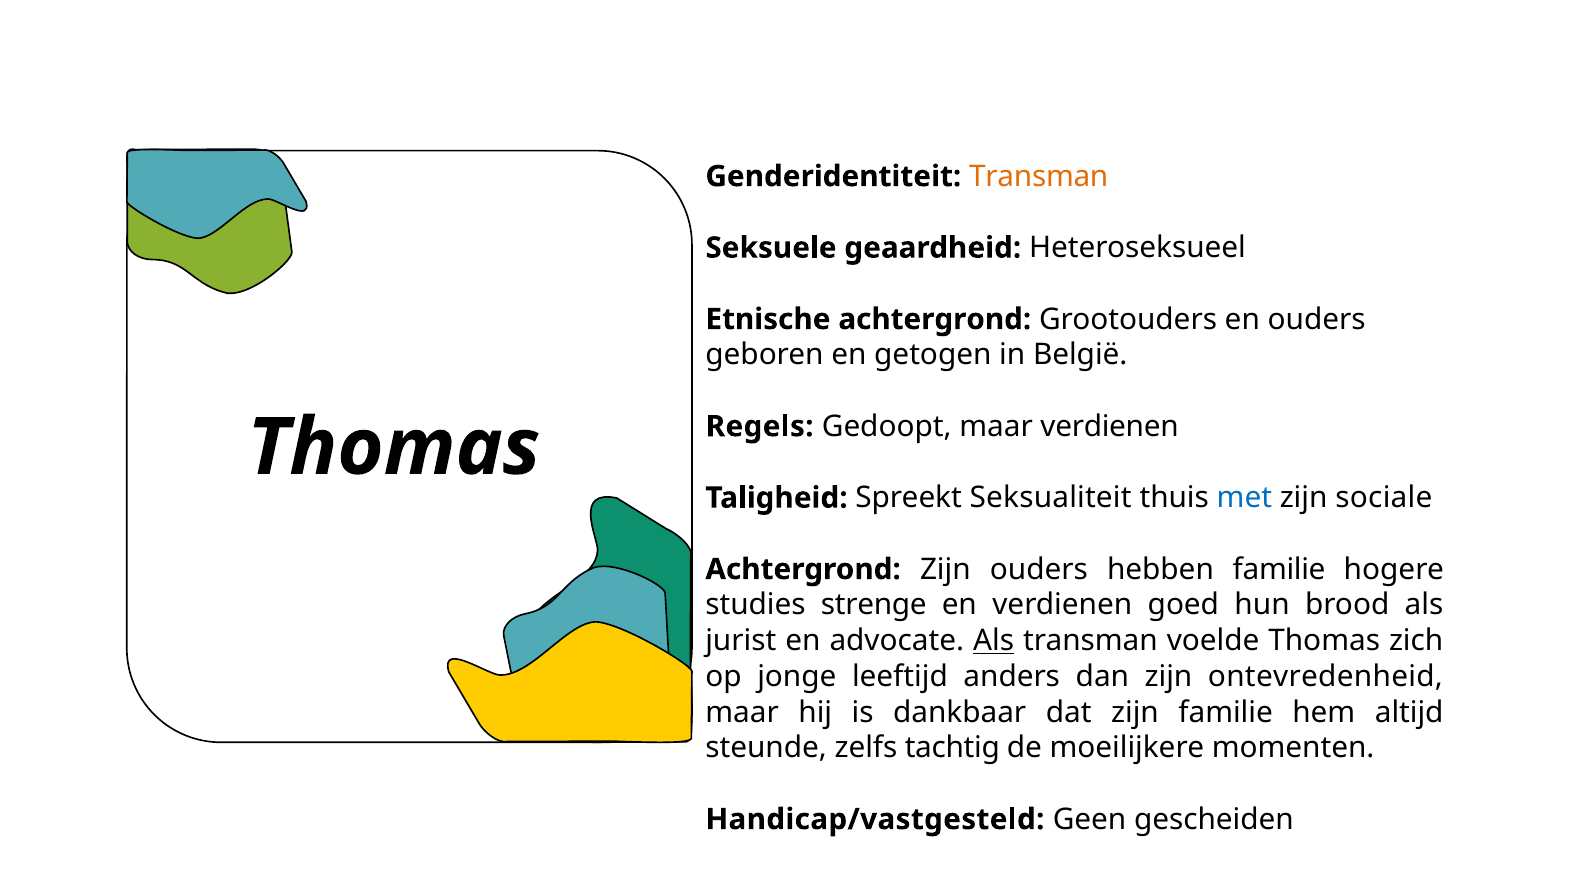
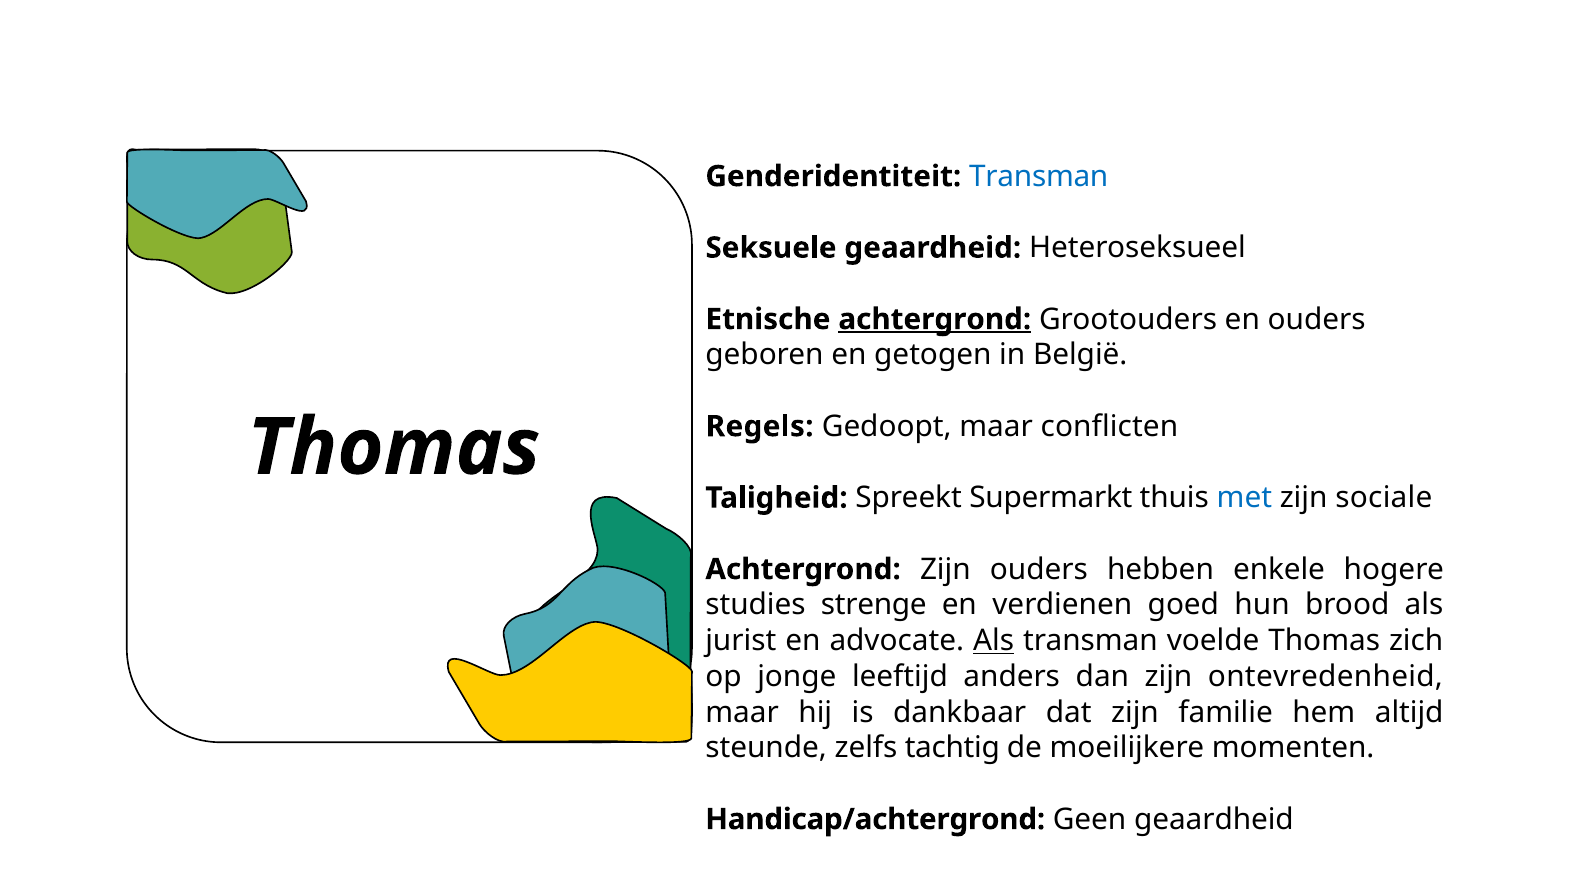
Transman colour: orange -> blue (1039, 176)
achtergrond underline: none -> present (935, 319)
maar verdienen: verdienen -> conflicten (1109, 427)
Seksualiteit: Seksualiteit -> Supermarkt (1051, 498)
hebben familie: familie -> enkele (1279, 569)
Handicap/vastgesteld: Handicap/vastgesteld -> Handicap/achtergrond (875, 820)
Geen gescheiden: gescheiden -> geaardheid (1214, 820)
